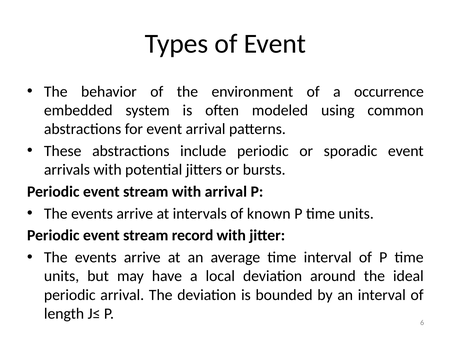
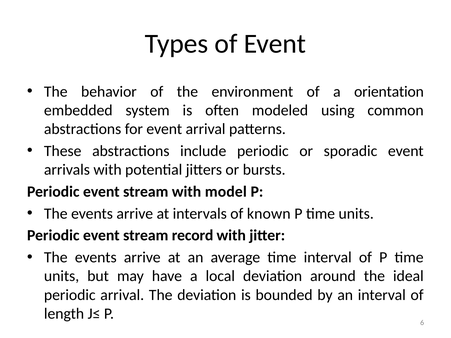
occurrence: occurrence -> orientation (389, 92)
with arrival: arrival -> model (226, 192)
